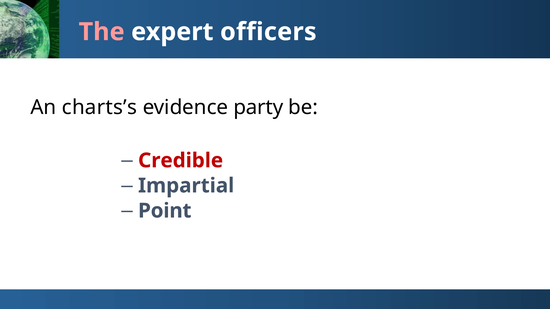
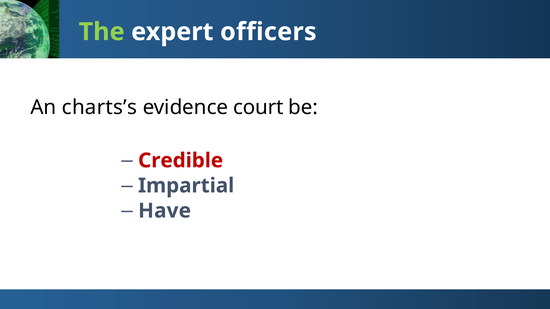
The colour: pink -> light green (102, 32)
party: party -> court (258, 108)
Point: Point -> Have (165, 211)
